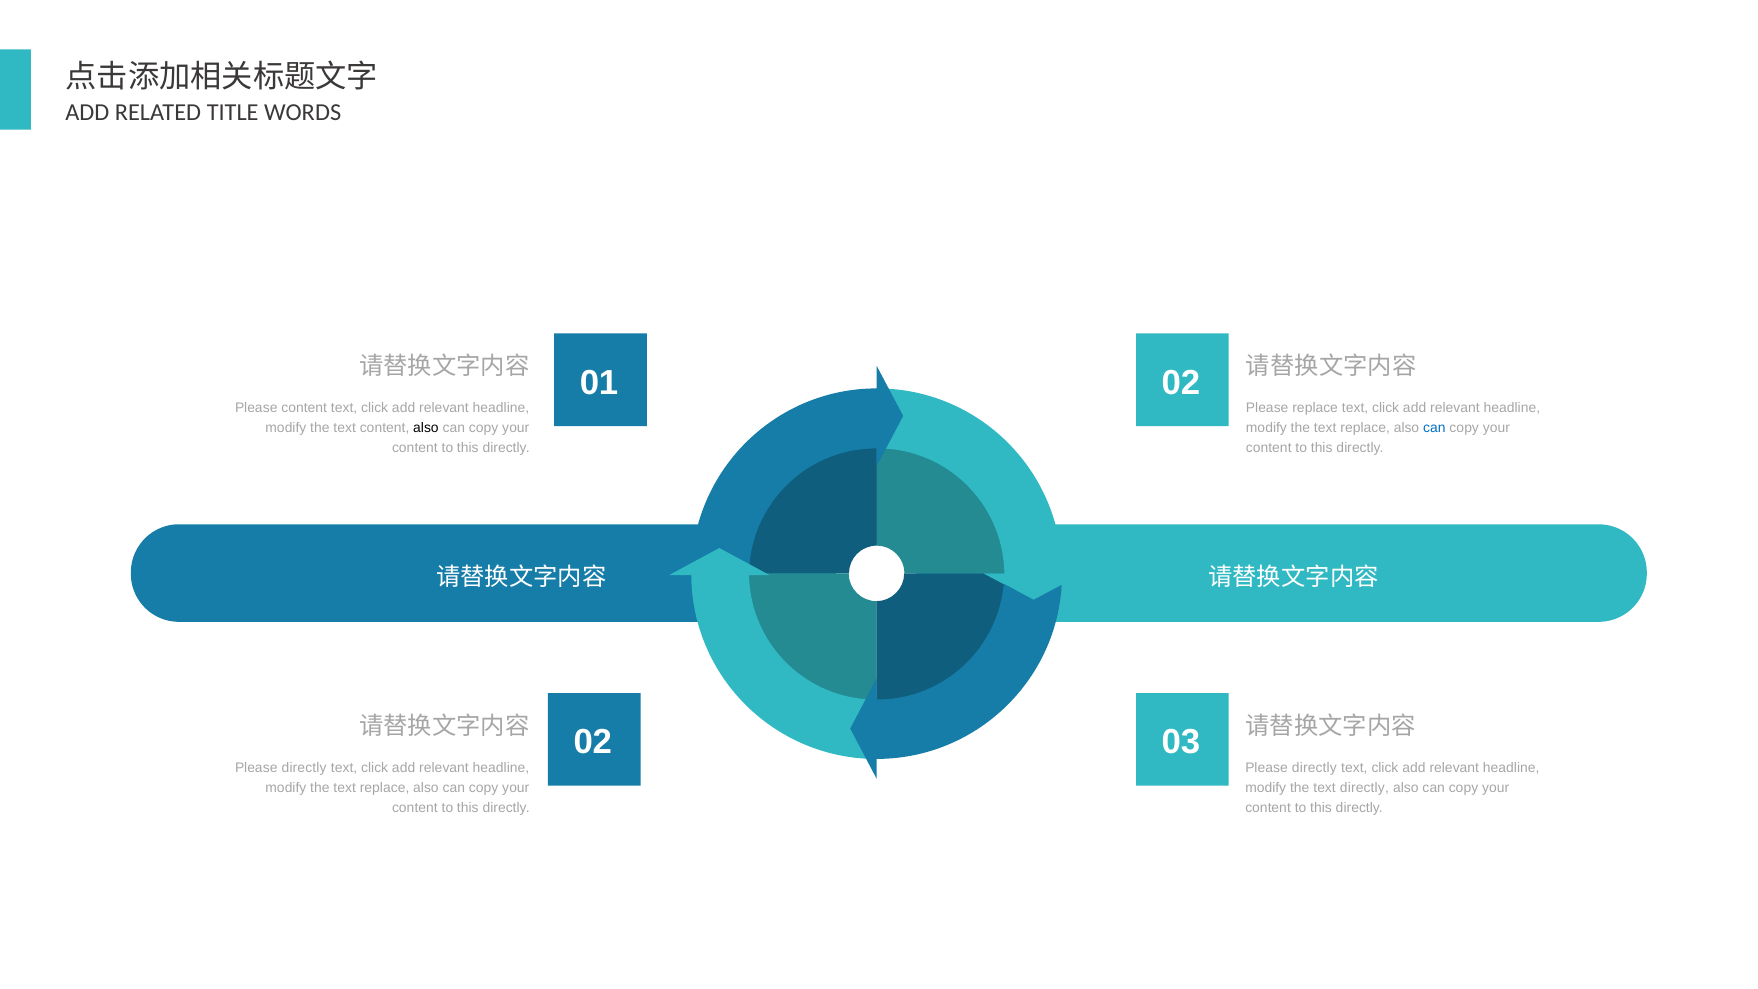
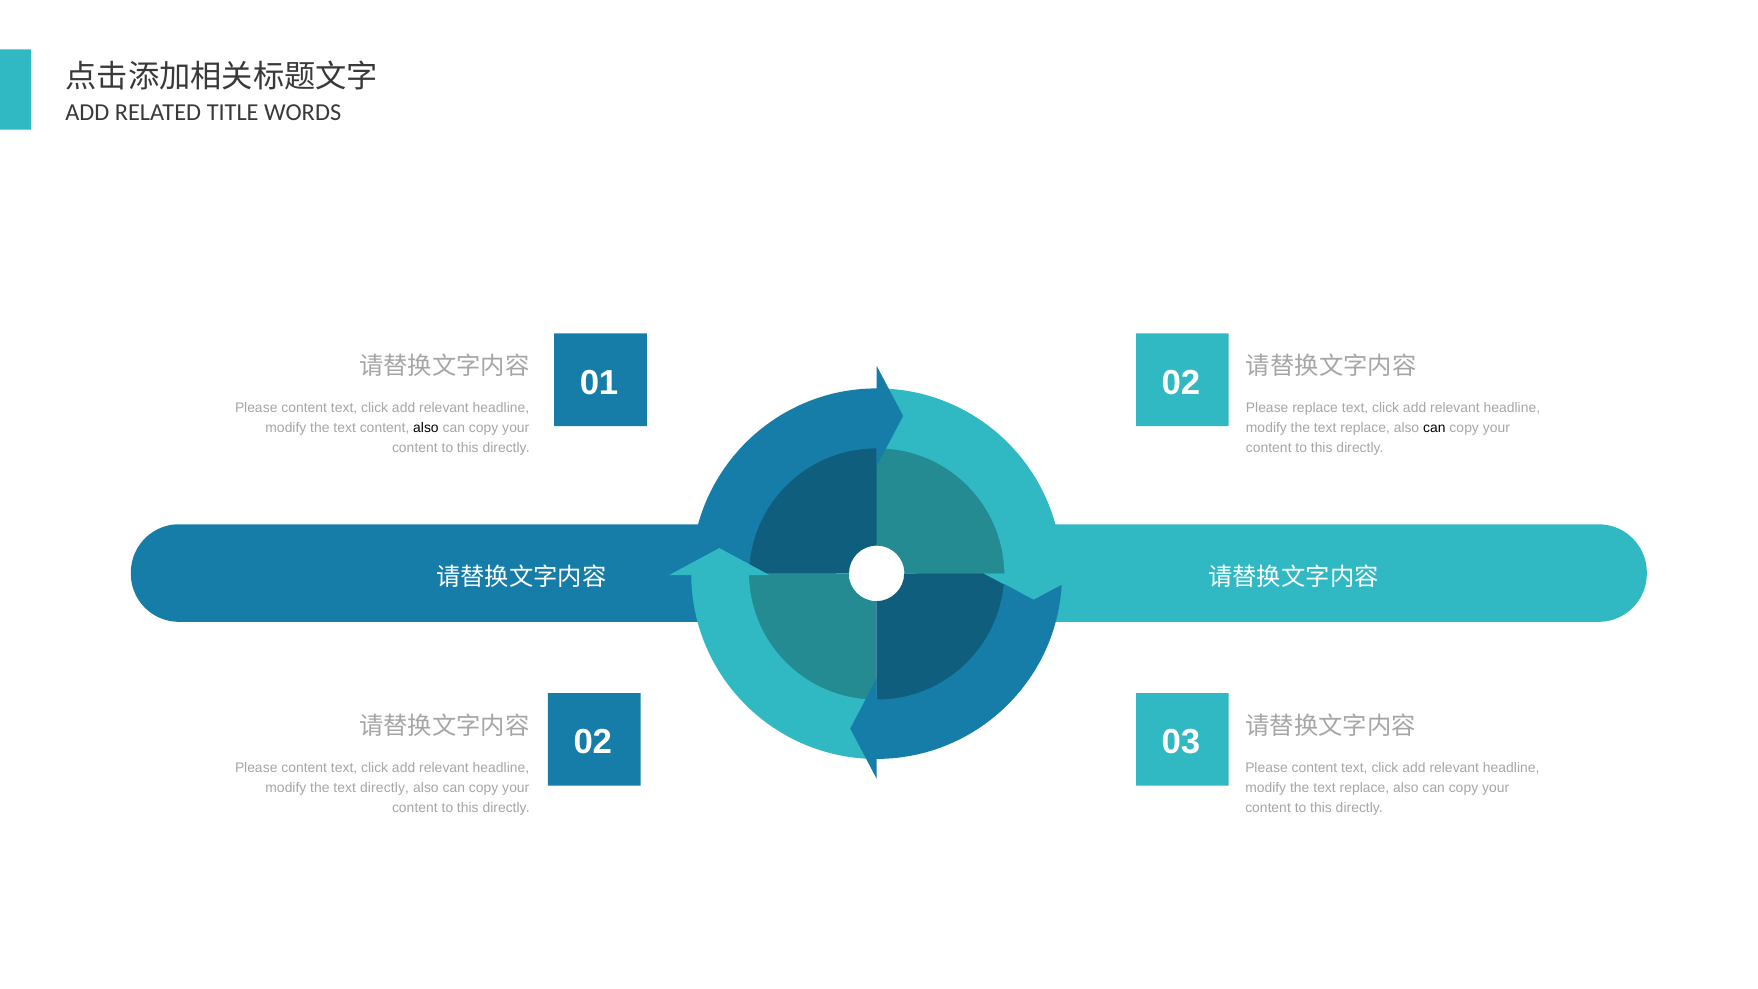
can colour: blue -> black (1434, 428)
directly: directly -> content (304, 768)
directly: directly -> content (1314, 768)
replace: replace -> directly (385, 788)
directly: directly -> replace (1364, 788)
